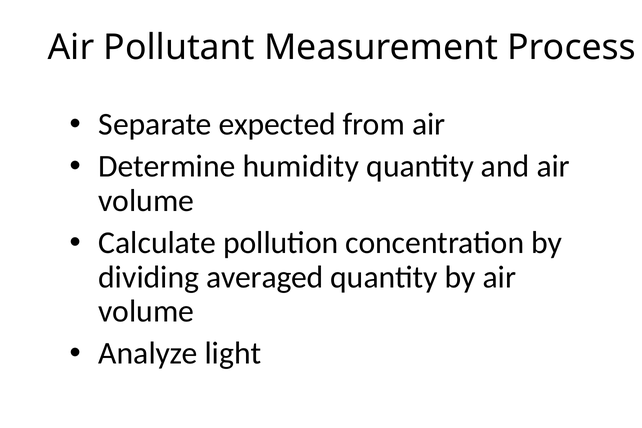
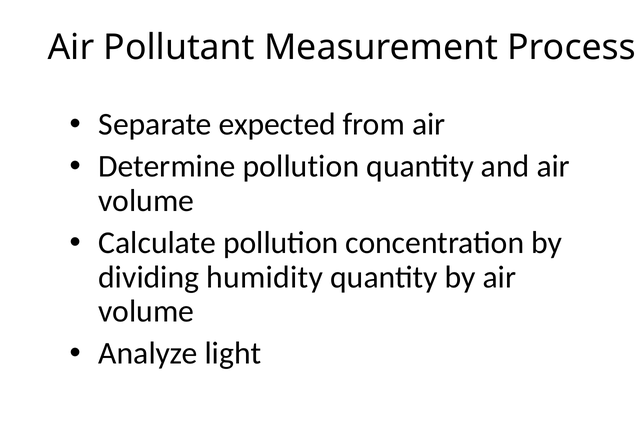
Determine humidity: humidity -> pollution (301, 167)
averaged: averaged -> humidity (265, 277)
